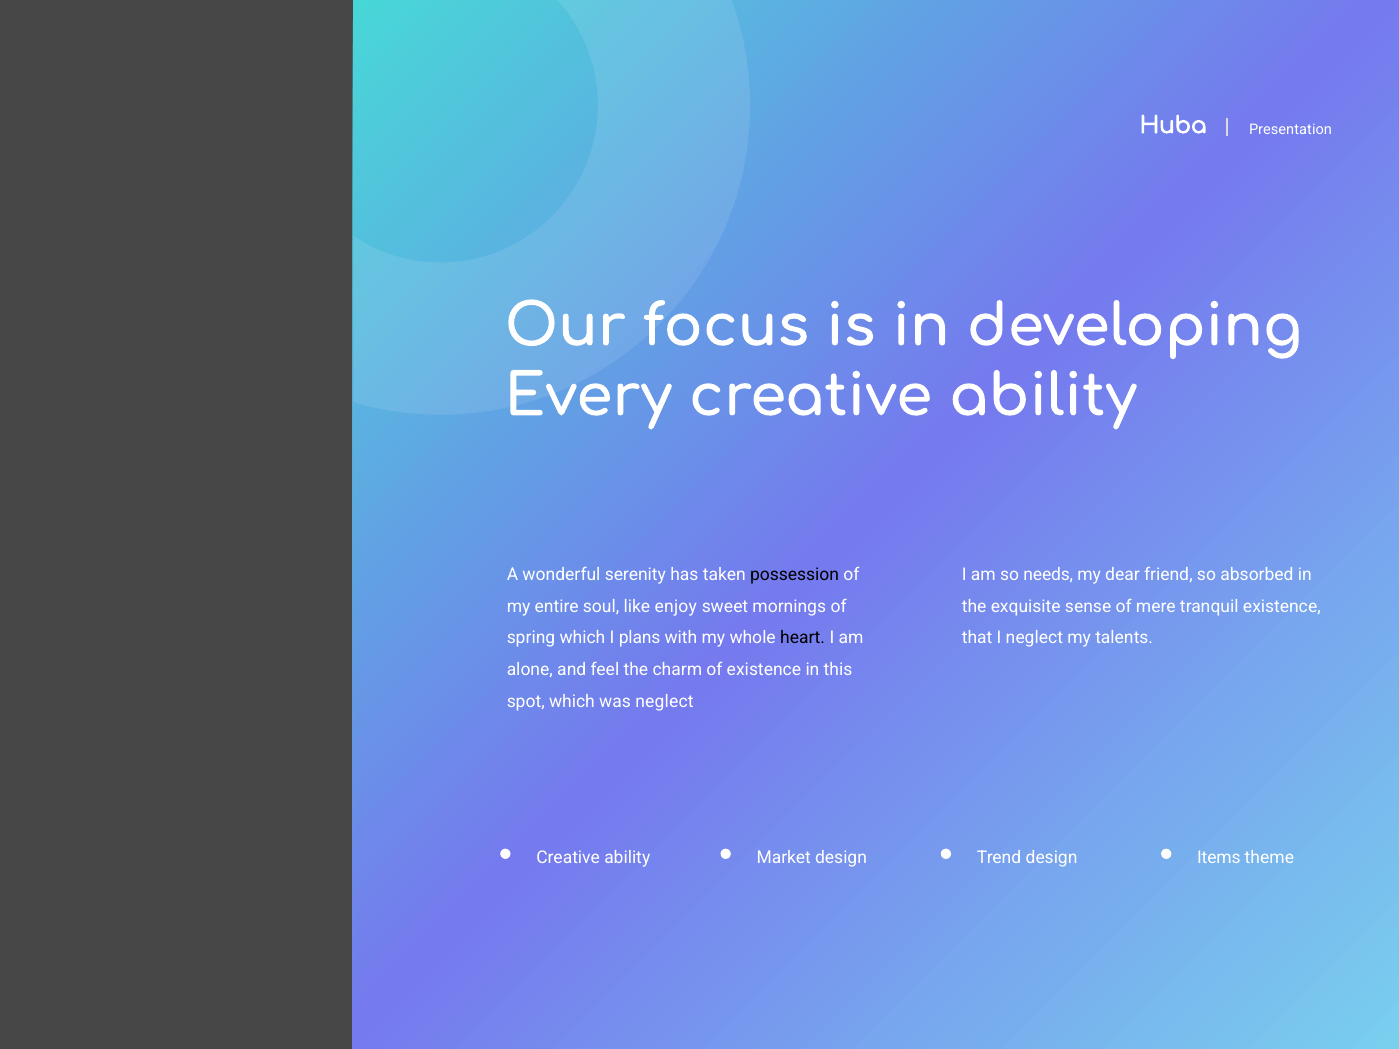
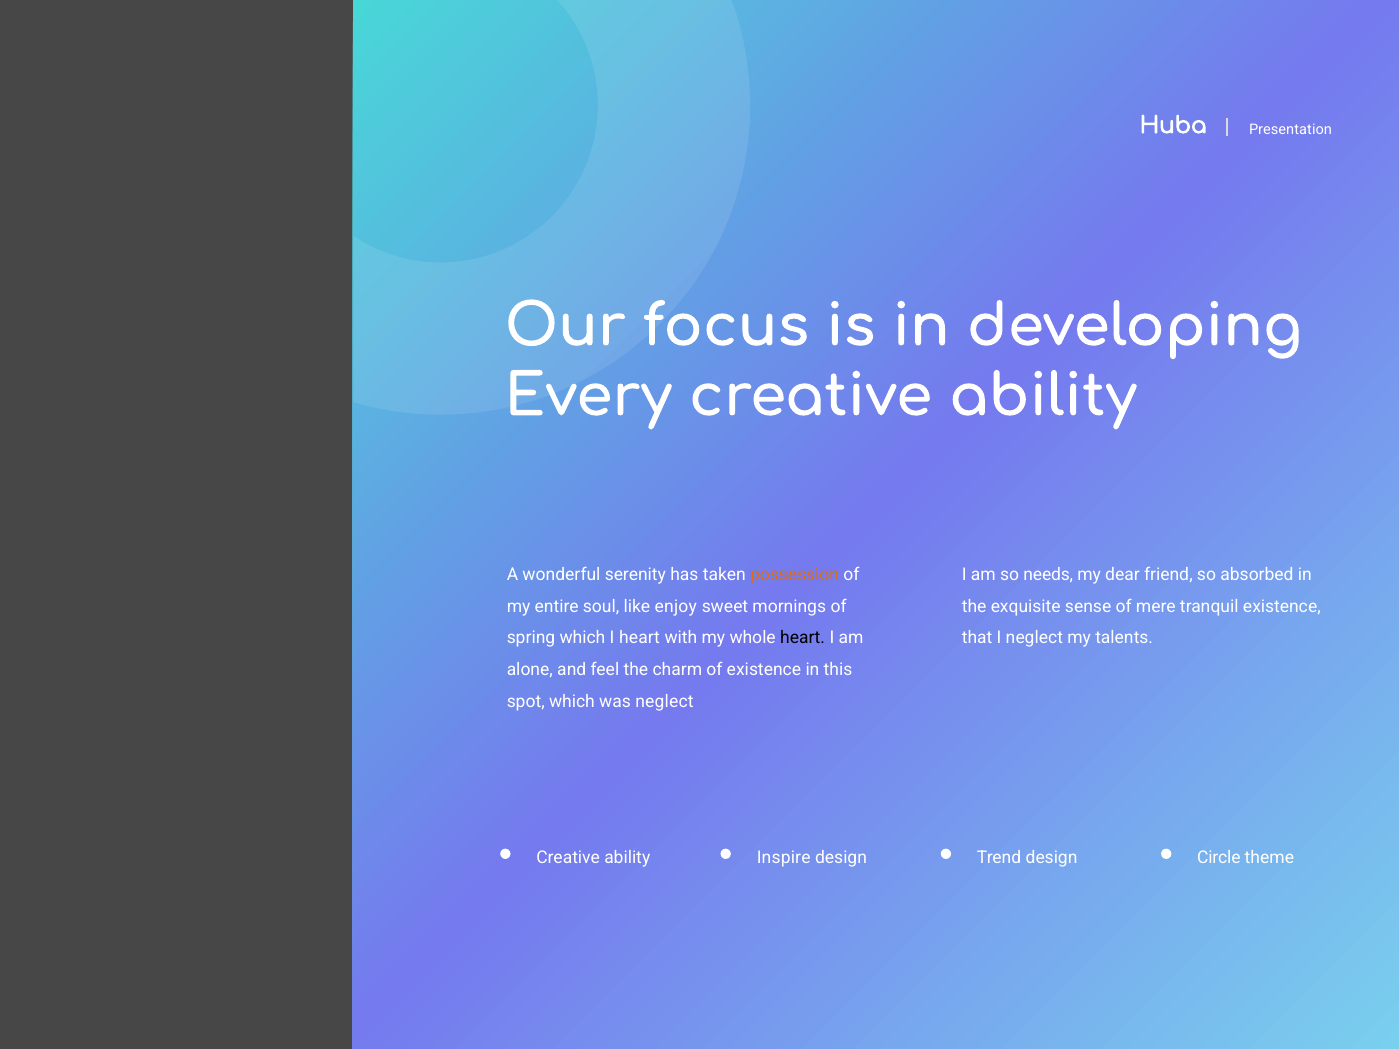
possession colour: black -> orange (795, 575)
I plans: plans -> heart (639, 638)
Market: Market -> Inspire (784, 858)
Items: Items -> Circle (1219, 858)
